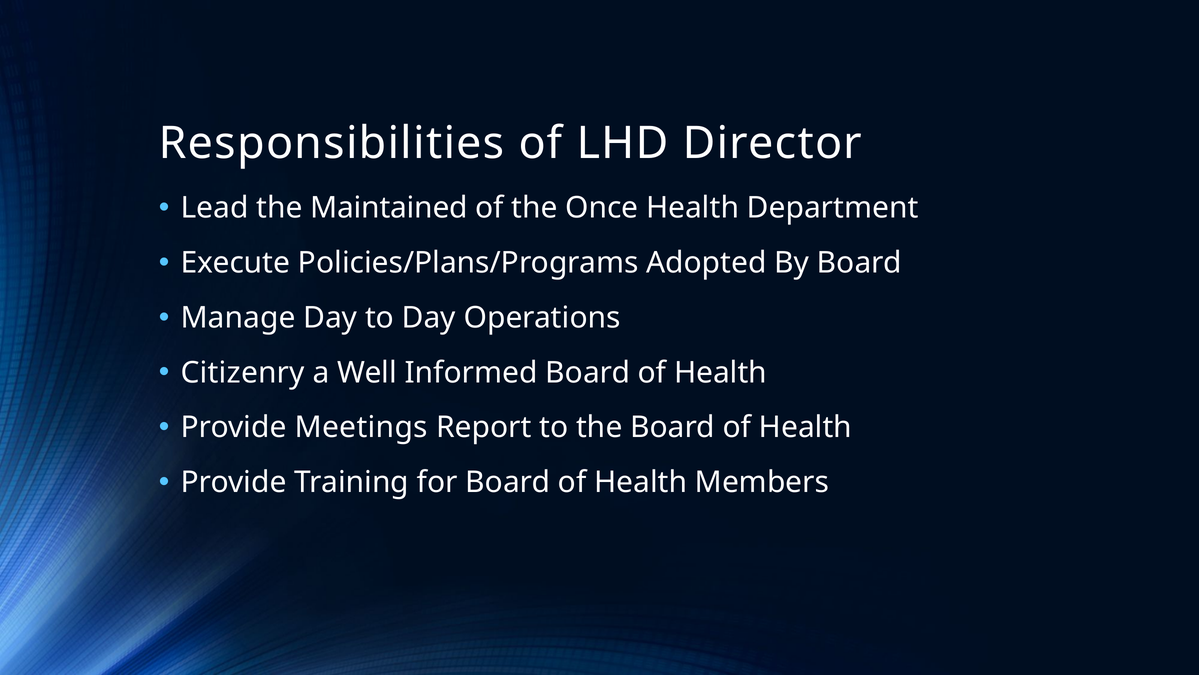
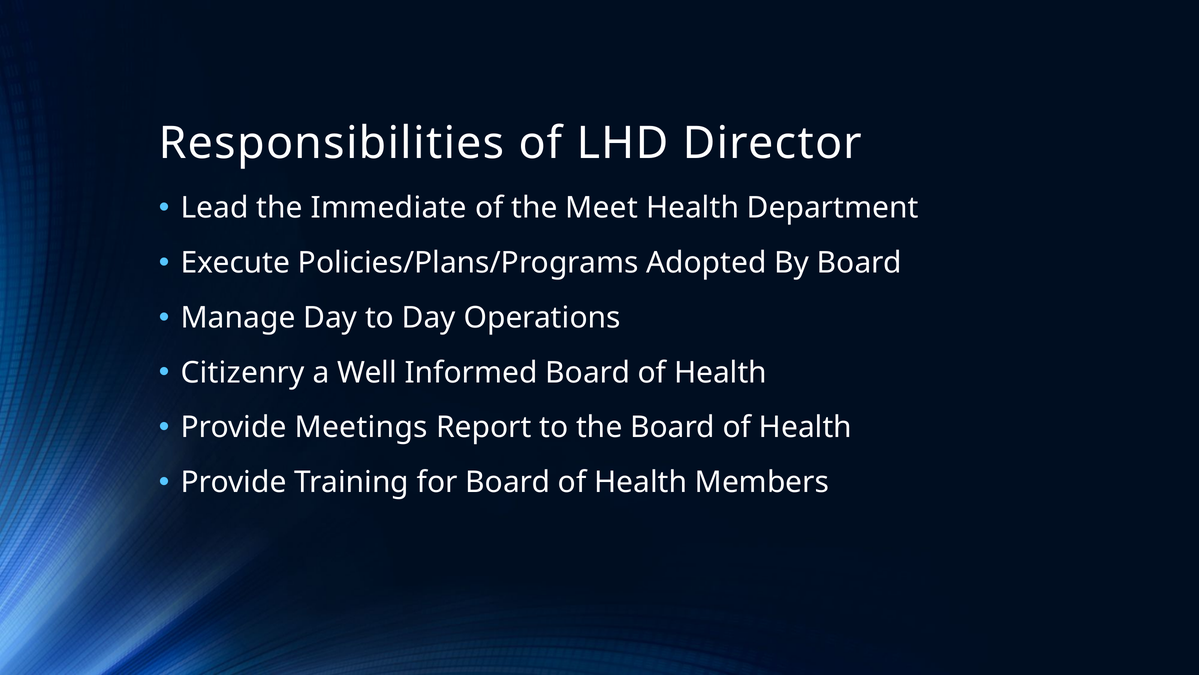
Maintained: Maintained -> Immediate (389, 208)
Once: Once -> Meet (602, 208)
